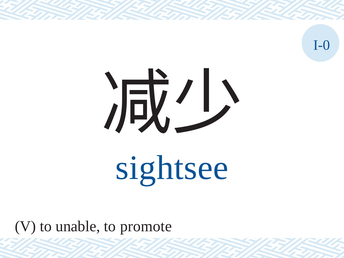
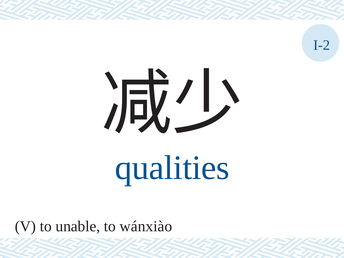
I-0: I-0 -> I-2 (322, 45)
sightsee: sightsee -> qualities (172, 168)
promote: promote -> wánxiào (146, 226)
